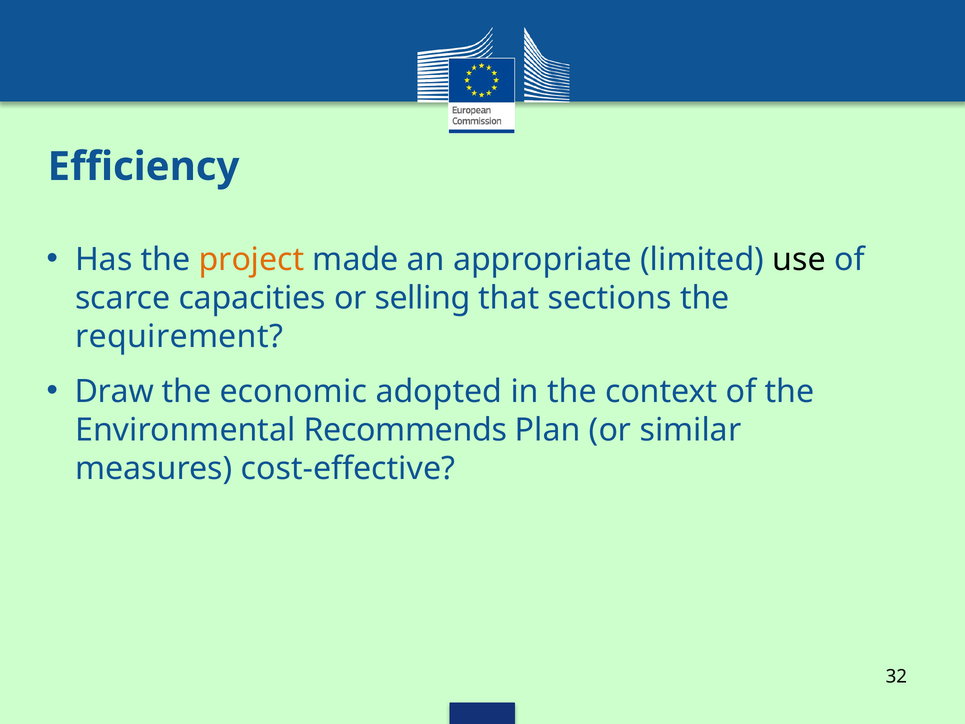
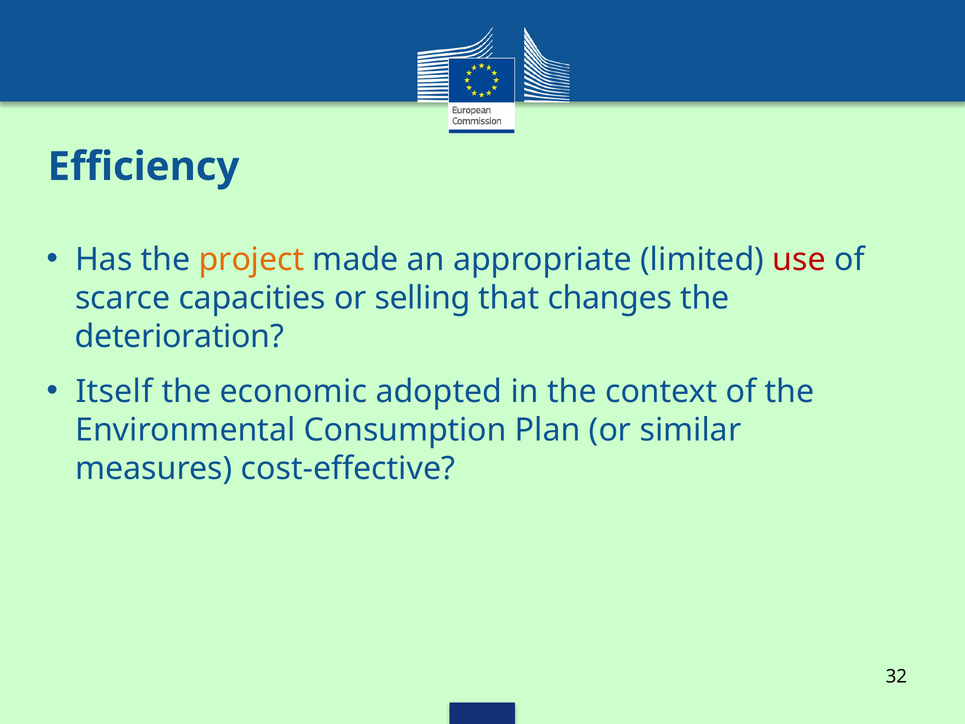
use colour: black -> red (799, 260)
sections: sections -> changes (610, 298)
requirement: requirement -> deterioration (179, 337)
Draw: Draw -> Itself (114, 391)
Recommends: Recommends -> Consumption (405, 430)
